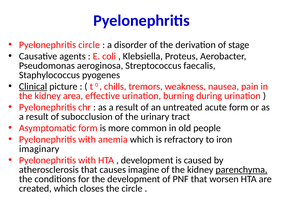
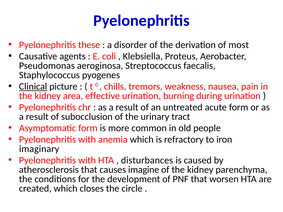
Pyelonephritis circle: circle -> these (89, 45)
stage: stage -> most (239, 45)
development: development -> disturbances (147, 160)
parenchyma underline: present -> none (241, 170)
